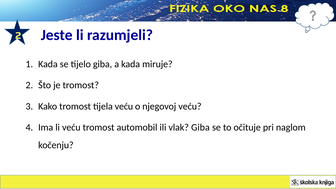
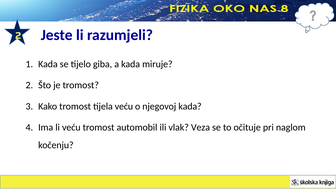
njegovoj veću: veću -> kada (190, 106)
vlak Giba: Giba -> Veza (201, 127)
